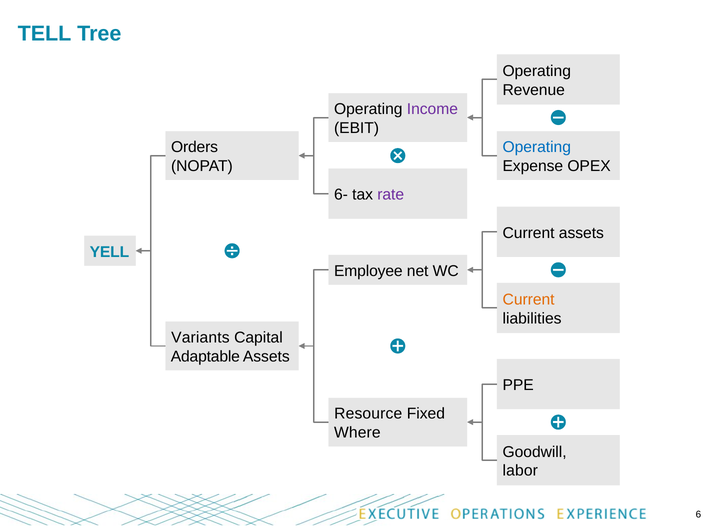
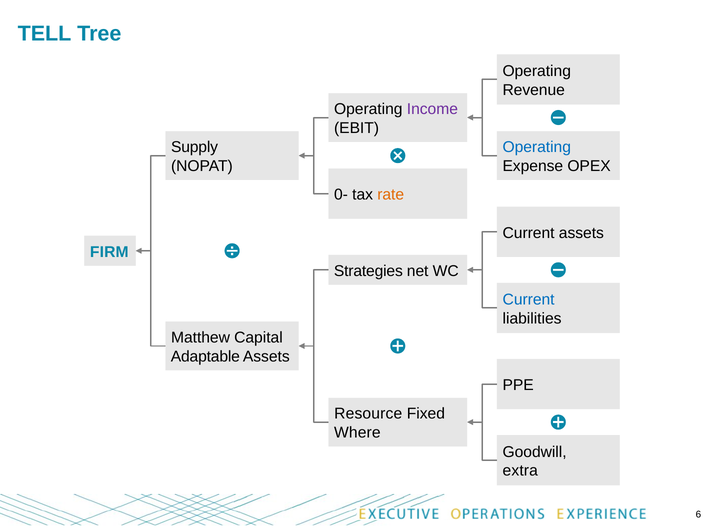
Orders: Orders -> Supply (195, 147)
6-: 6- -> 0- (341, 195)
rate colour: purple -> orange (391, 195)
YELL: YELL -> FIRM (109, 252)
Employee: Employee -> Strategies (368, 271)
Current colour: orange -> blue (529, 300)
Variants: Variants -> Matthew (200, 338)
labor: labor -> extra (520, 471)
